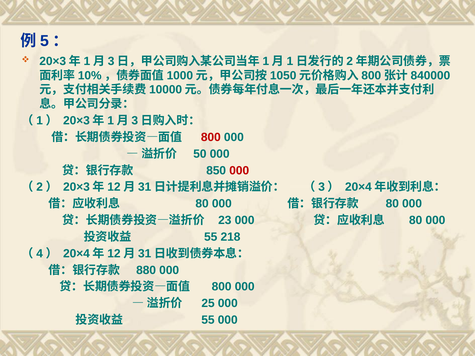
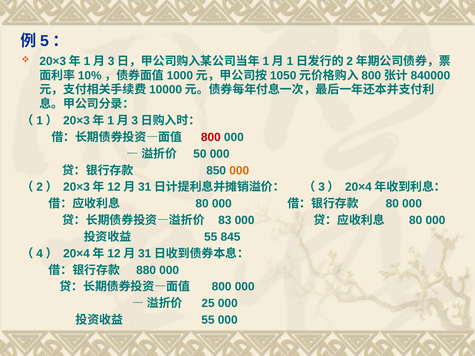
000 colour: red -> orange (239, 171)
23: 23 -> 83 (225, 220)
218: 218 -> 845 (231, 237)
